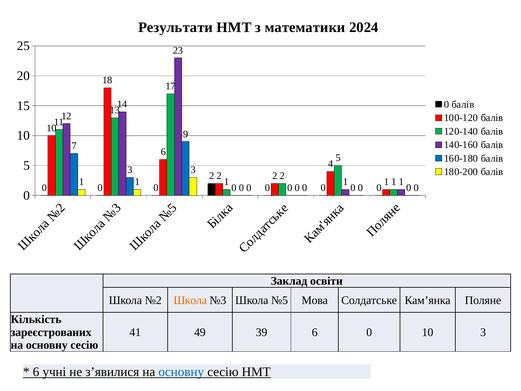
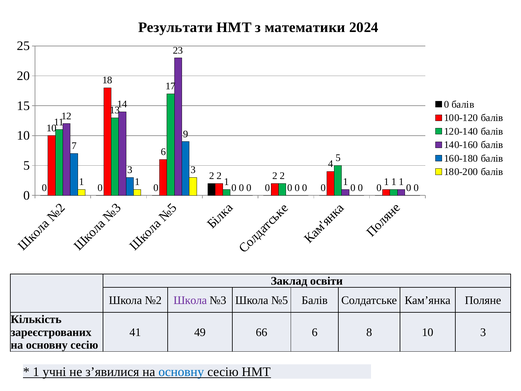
Школа colour: orange -> purple (190, 300)
№5 Мова: Мова -> Балів (315, 300)
39: 39 -> 66 (262, 332)
6 0: 0 -> 8 (369, 332)
6: 6 -> 1 (36, 372)
